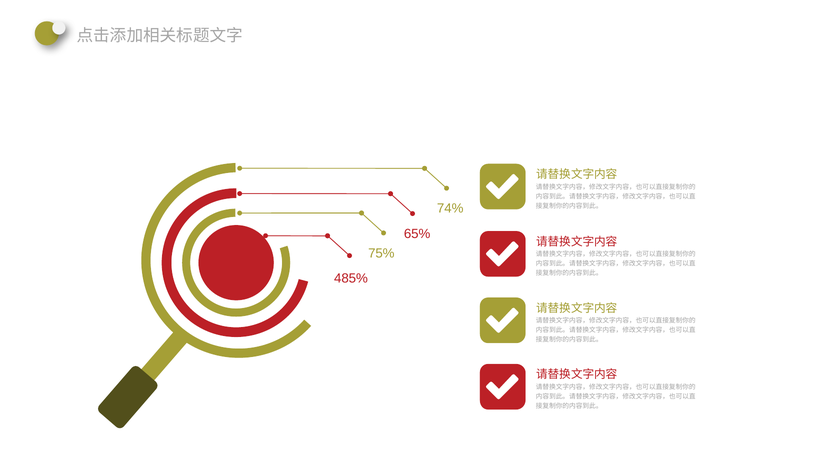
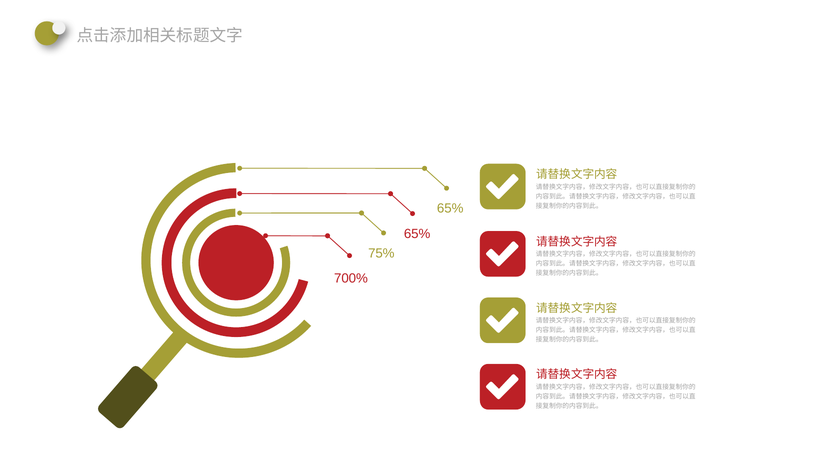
74%: 74% -> 65% (450, 209)
485%: 485% -> 700% (351, 279)
